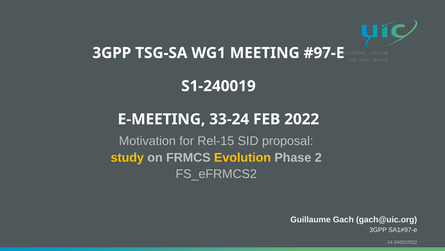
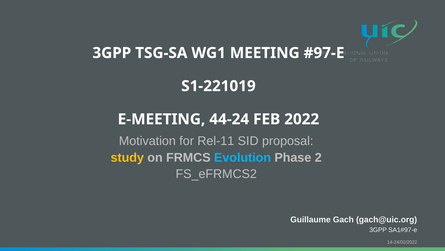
S1-240019: S1-240019 -> S1-221019 (218, 86)
33-24: 33-24 -> 44-24 (229, 119)
Rel-15: Rel-15 -> Rel-11 (216, 141)
Evolution colour: yellow -> light blue (243, 157)
